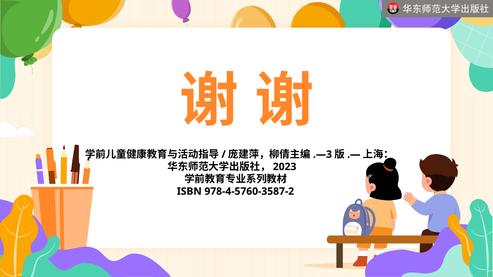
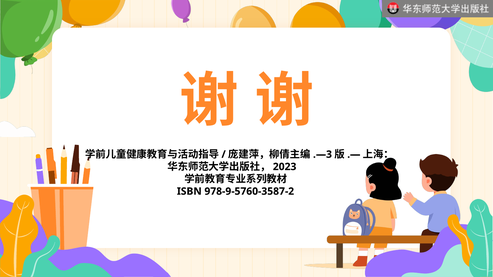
978-4-5760-3587-2: 978-4-5760-3587-2 -> 978-9-5760-3587-2 (249, 192)
